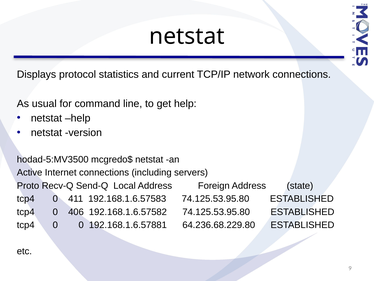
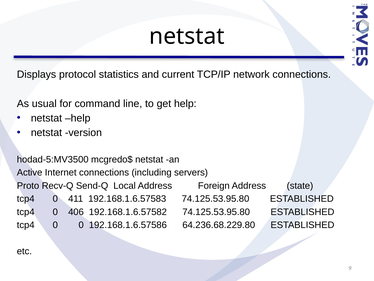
192.168.1.6.57881: 192.168.1.6.57881 -> 192.168.1.6.57586 (128, 225)
